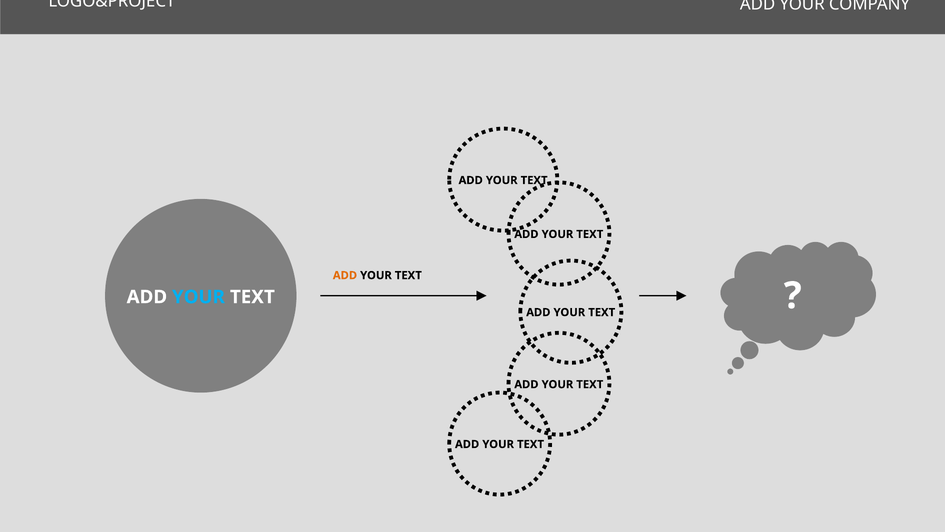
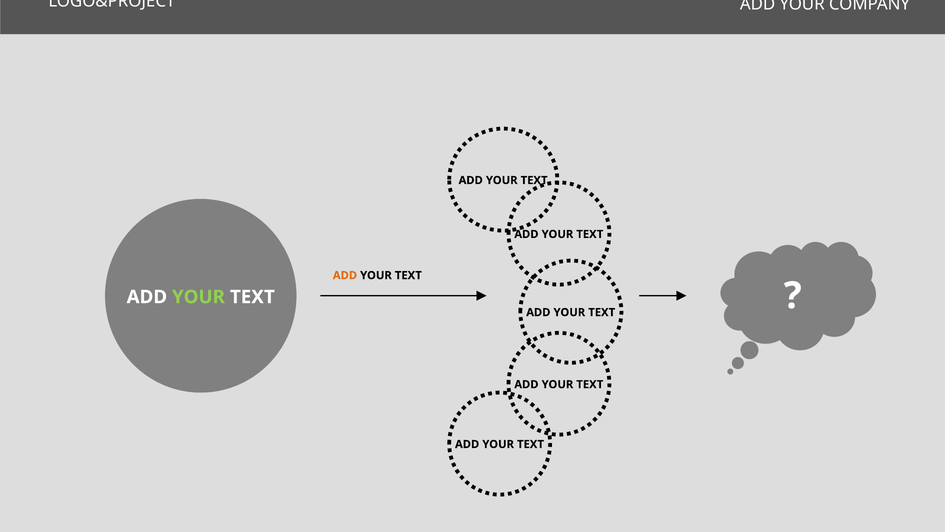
YOUR colour: light blue -> light green (198, 297)
